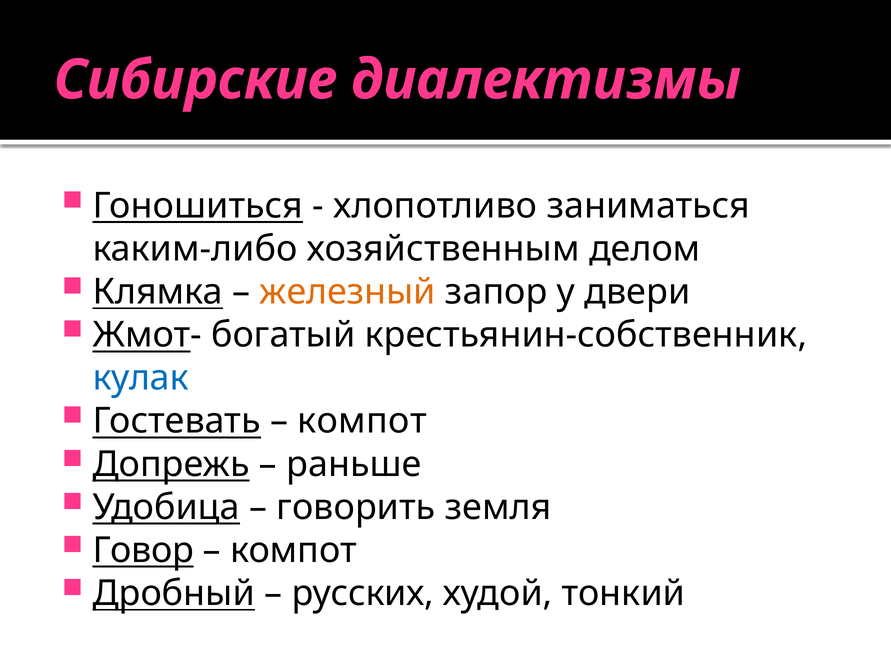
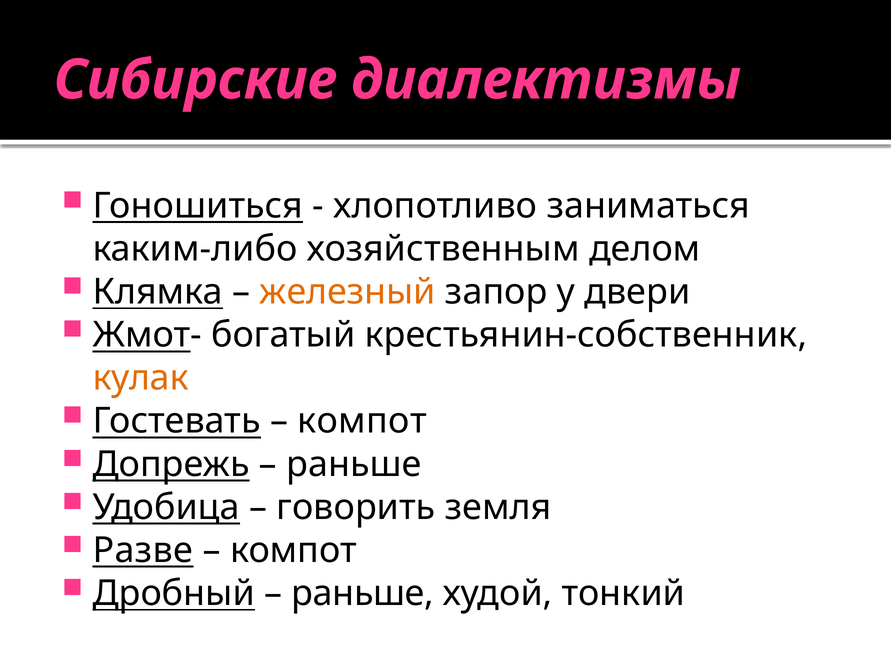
кулак colour: blue -> orange (141, 378)
Говор: Говор -> Разве (143, 551)
русских: русских -> раньше (363, 594)
